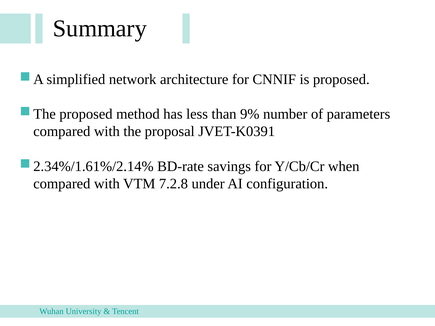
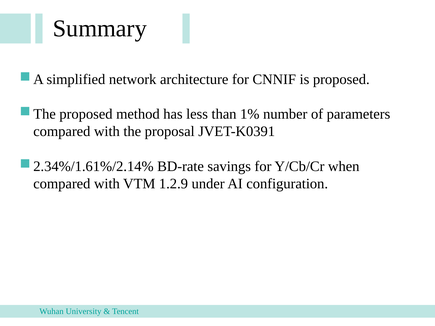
9%: 9% -> 1% (250, 114)
7.2.8: 7.2.8 -> 1.2.9 (173, 184)
